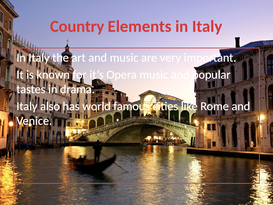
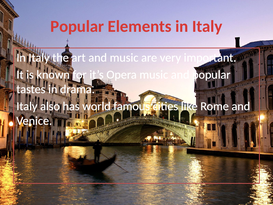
Country: Country -> Popular (77, 26)
